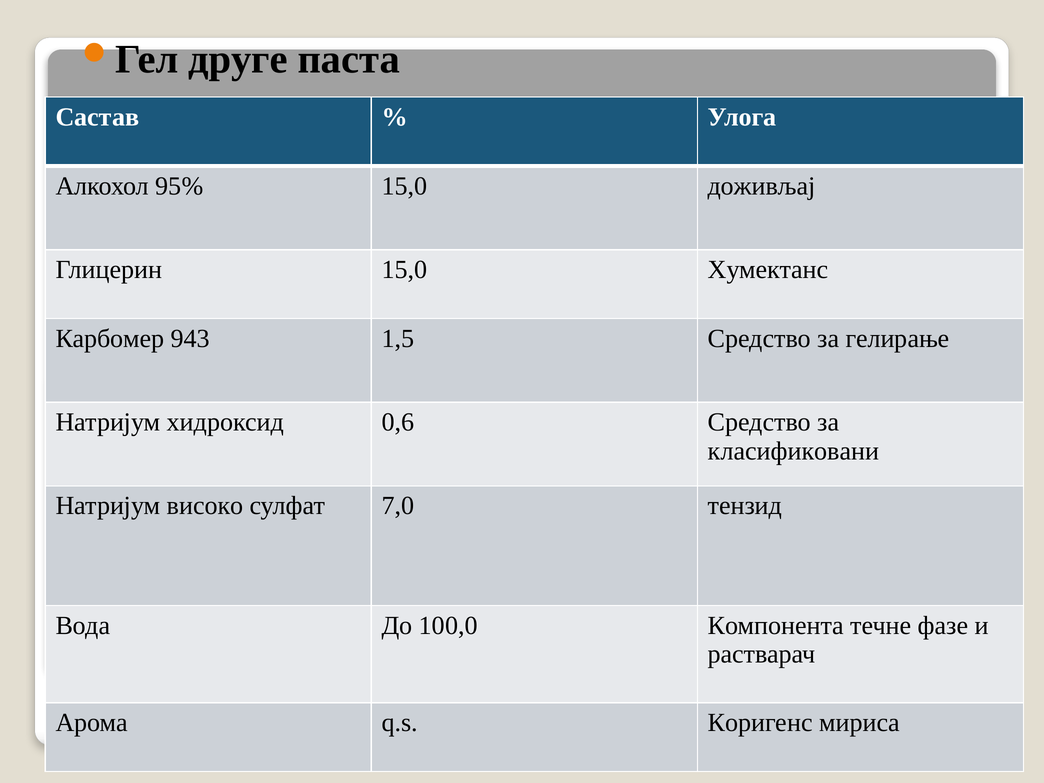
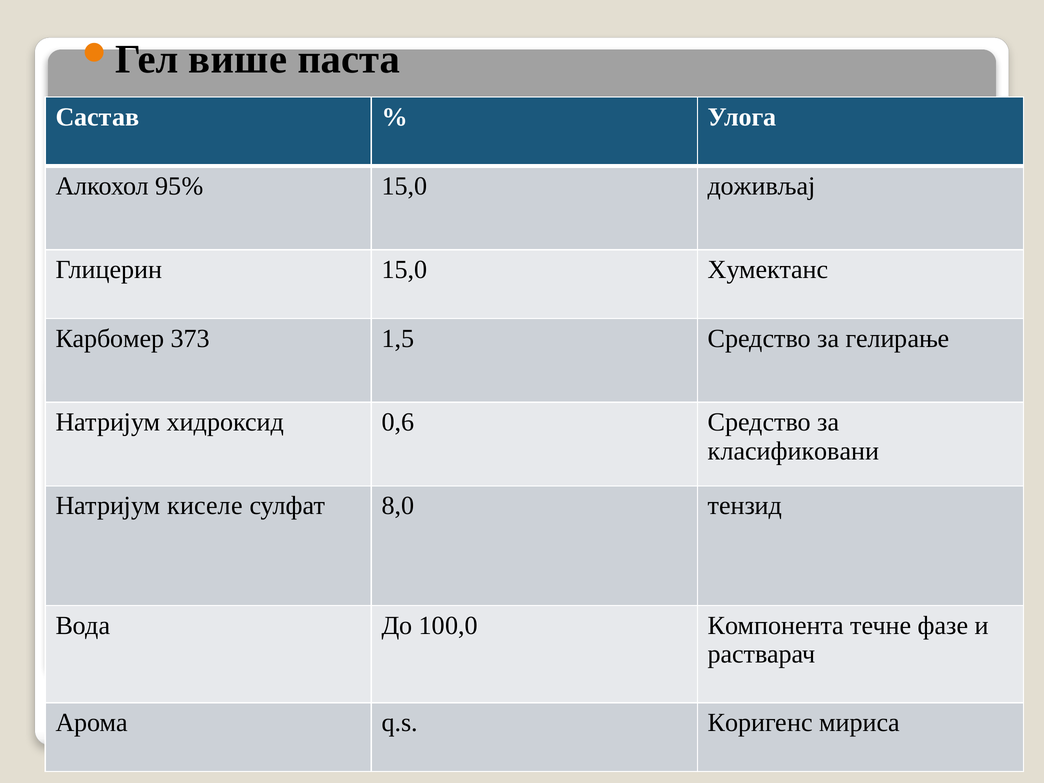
друге: друге -> више (238, 59)
943: 943 -> 373 (190, 338)
високо: високо -> киселе (205, 506)
7,0: 7,0 -> 8,0 (398, 506)
